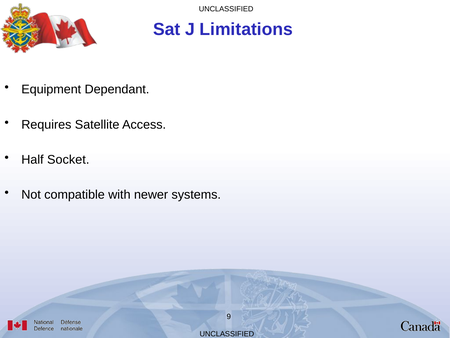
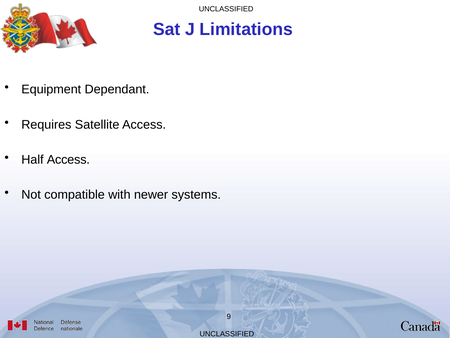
Half Socket: Socket -> Access (68, 159)
